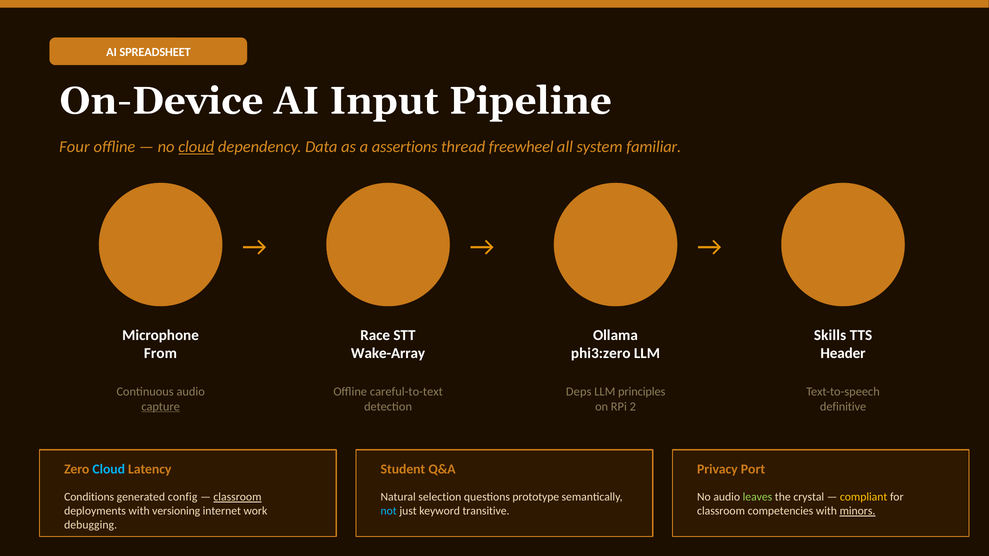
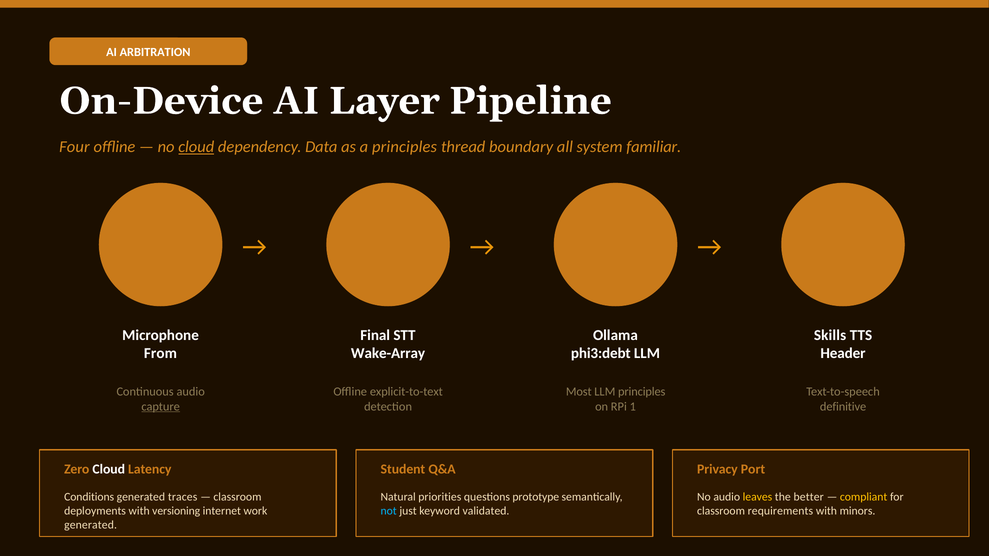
SPREADSHEET: SPREADSHEET -> ARBITRATION (155, 52)
Input: Input -> Layer (384, 101)
a assertions: assertions -> principles (405, 147)
freewheel: freewheel -> boundary (521, 147)
Race: Race -> Final (375, 336)
phi3:zero: phi3:zero -> phi3:debt (601, 354)
careful-to-text: careful-to-text -> explicit-to-text (406, 392)
Deps: Deps -> Most (579, 392)
2: 2 -> 1 (633, 407)
Cloud colour: light blue -> white (109, 470)
config: config -> traces (183, 497)
classroom underline: present -> none (237, 497)
selection: selection -> priorities (440, 497)
leaves colour: light green -> yellow (757, 497)
crystal: crystal -> better (809, 497)
transitive: transitive -> validated (486, 511)
competencies: competencies -> requirements (780, 511)
minors underline: present -> none (858, 511)
debugging: debugging -> generated (91, 525)
